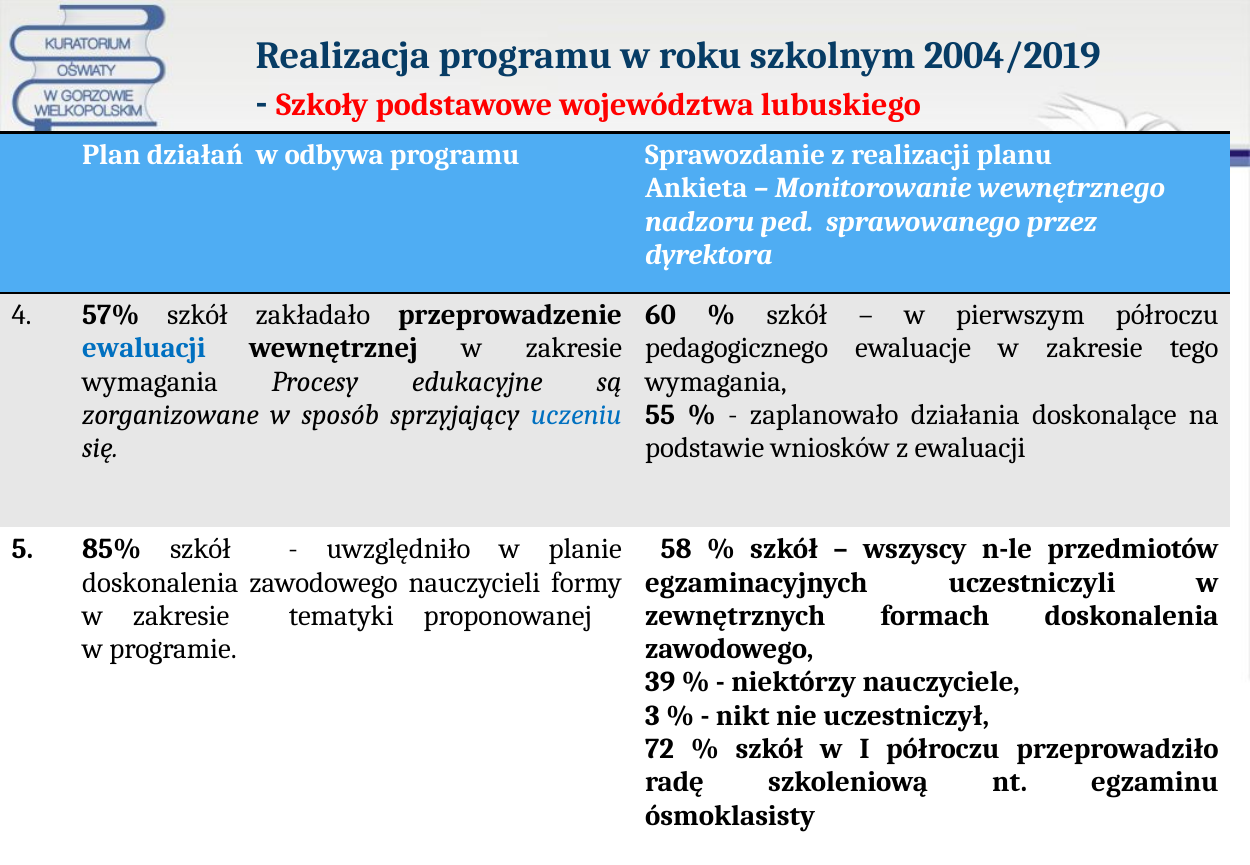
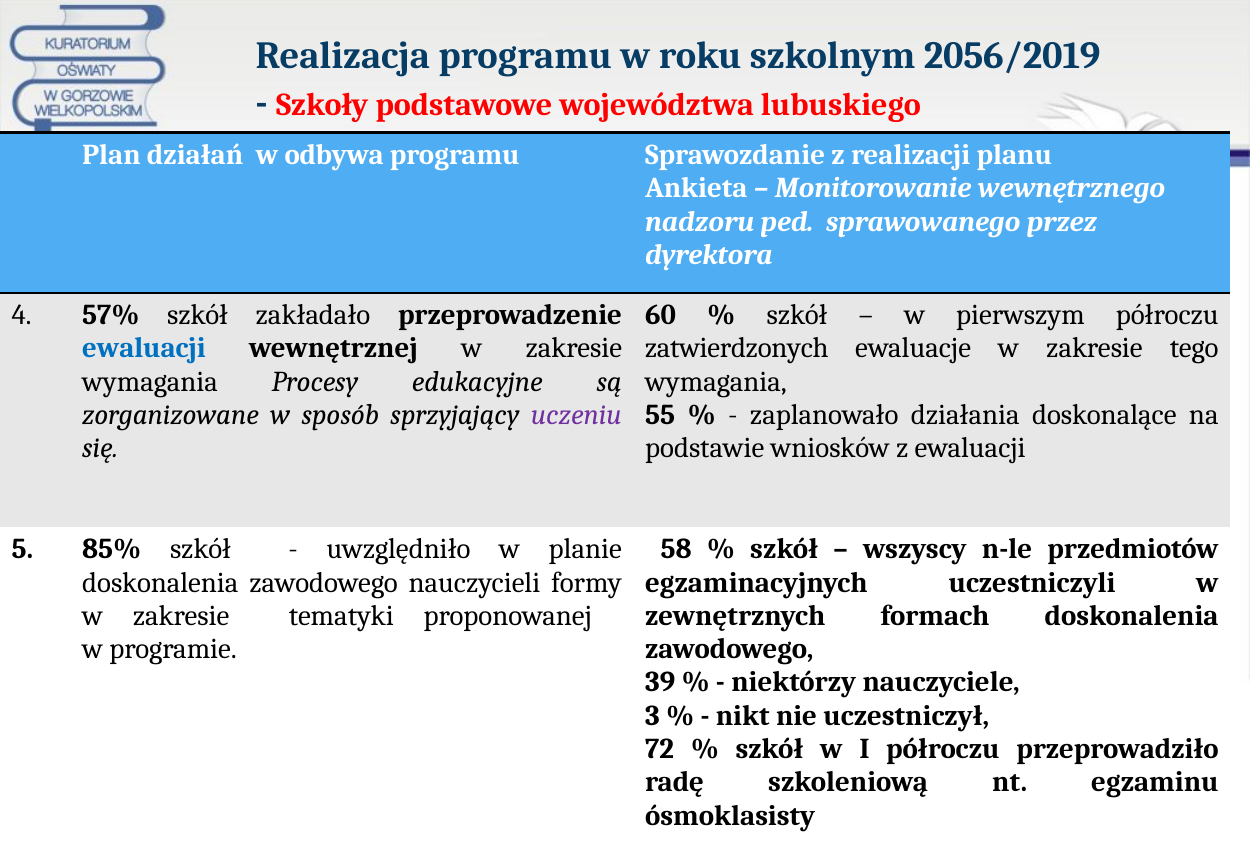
2004/2019: 2004/2019 -> 2056/2019 (1012, 56)
pedagogicznego: pedagogicznego -> zatwierdzonych (737, 349)
uczeniu colour: blue -> purple (576, 415)
